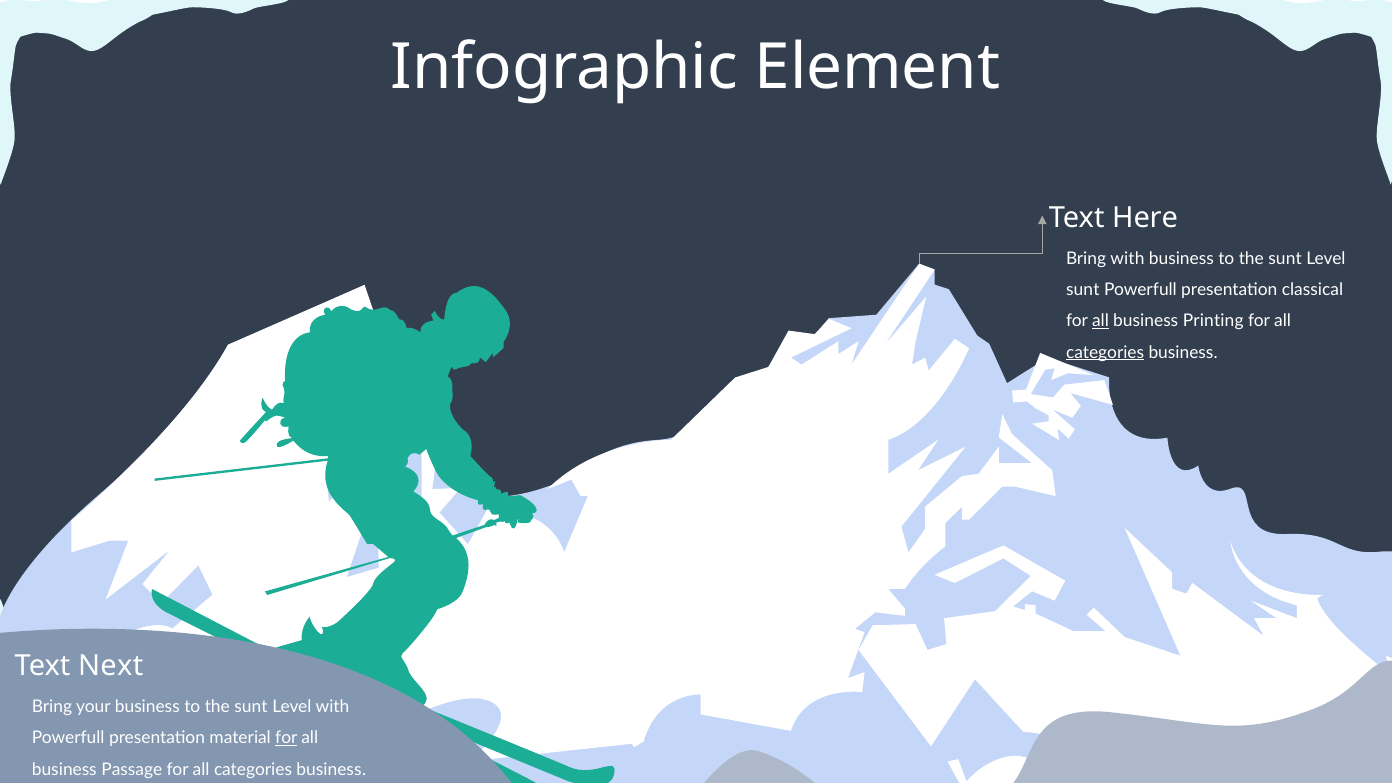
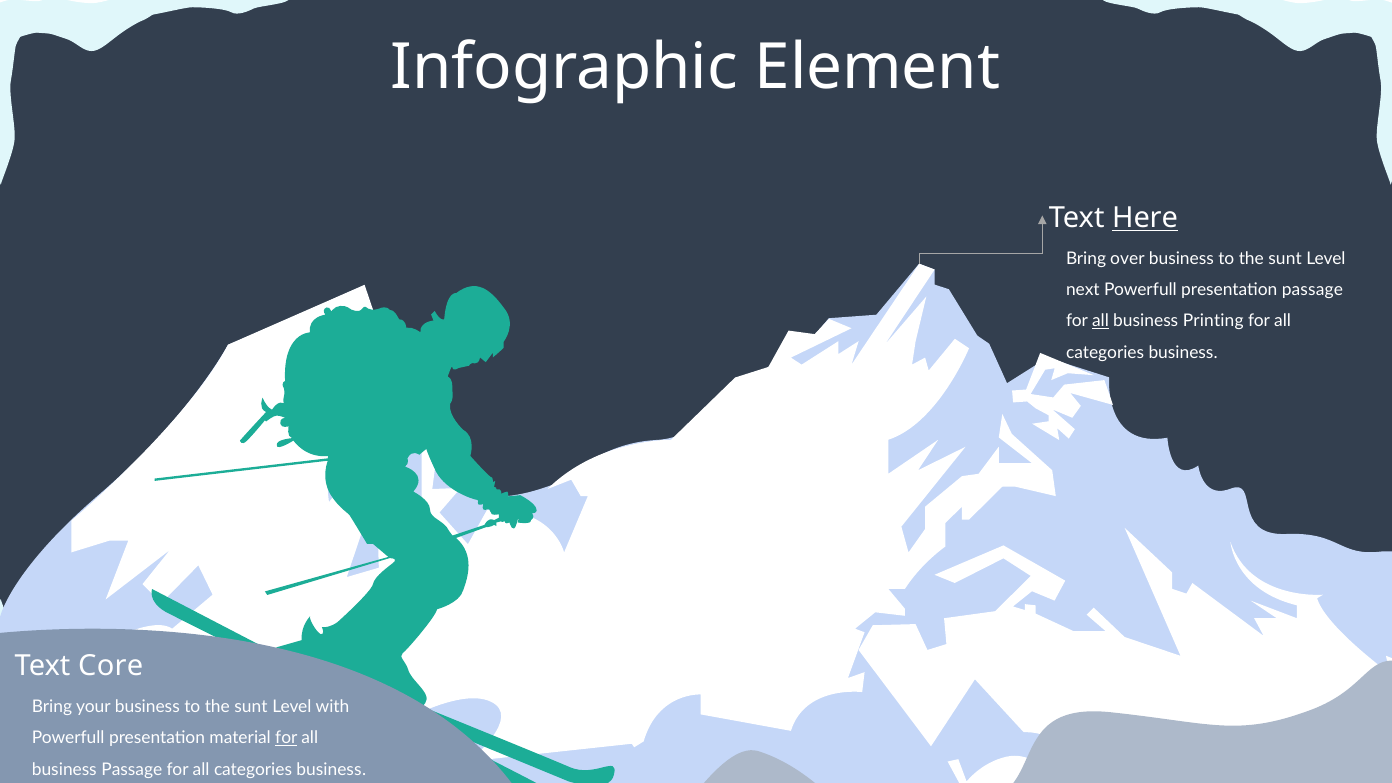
Here underline: none -> present (1145, 218)
Bring with: with -> over (1127, 259)
sunt: sunt -> next (1083, 290)
presentation classical: classical -> passage (1312, 290)
categories underline: present -> none (1105, 352)
Next: Next -> Core (111, 666)
